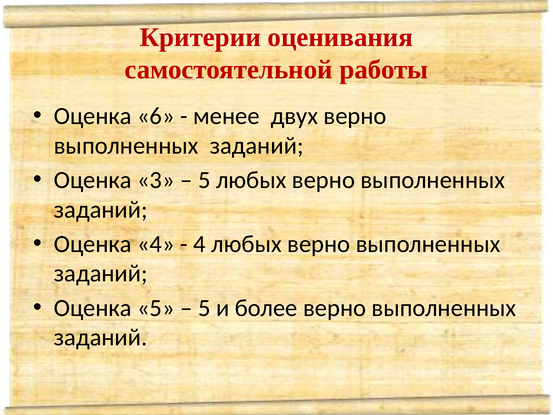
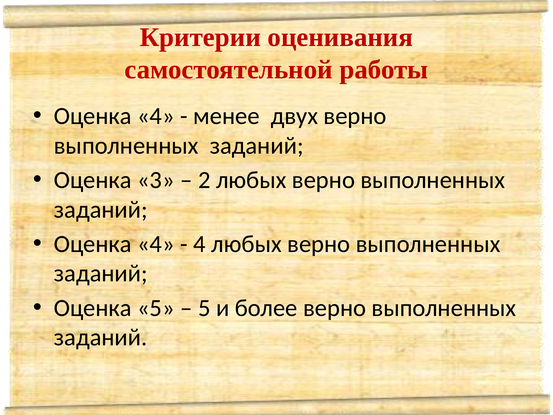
6: 6 -> 4 (156, 116)
5: 5 -> 2 (204, 180)
